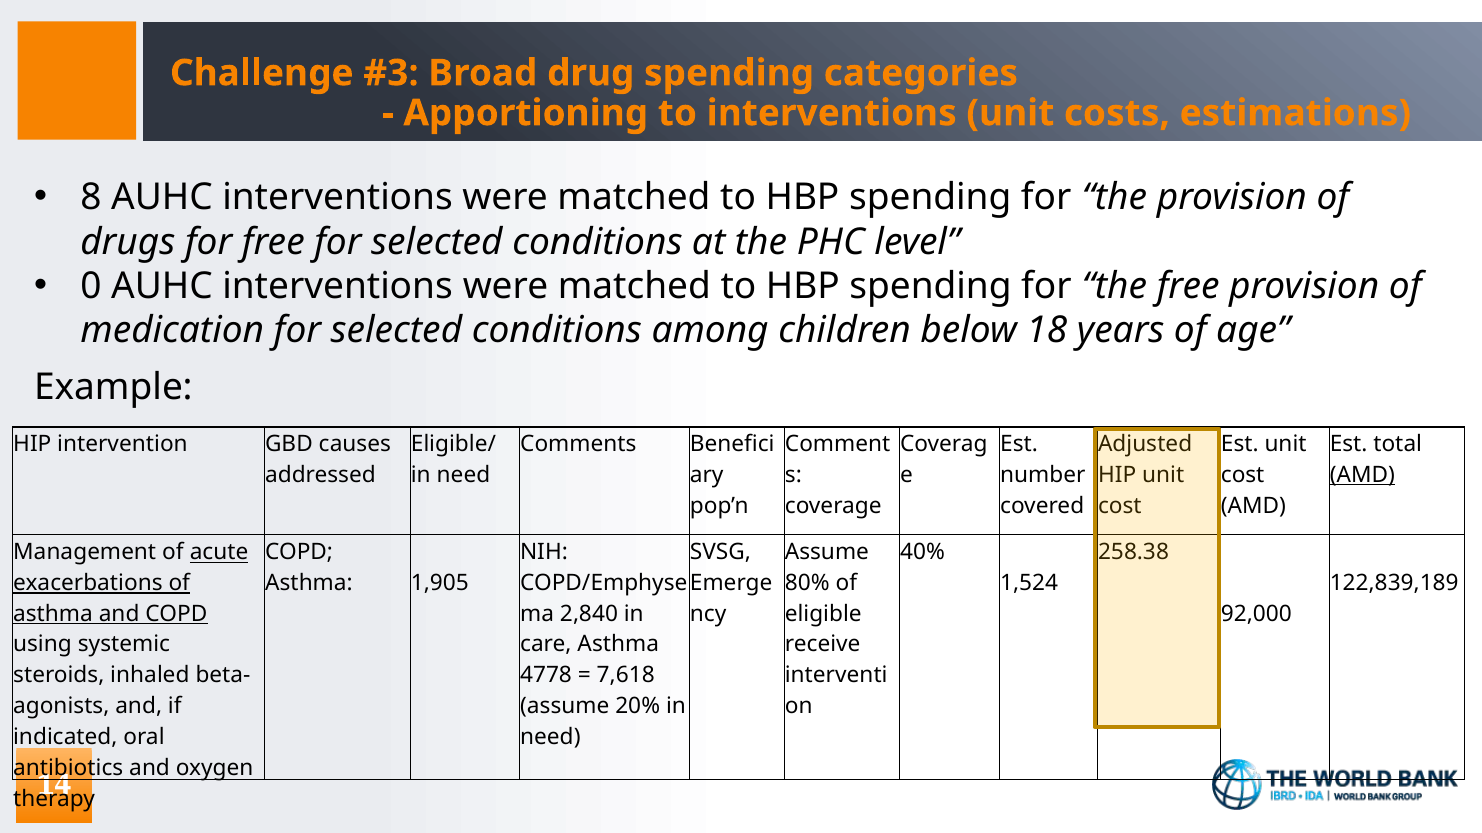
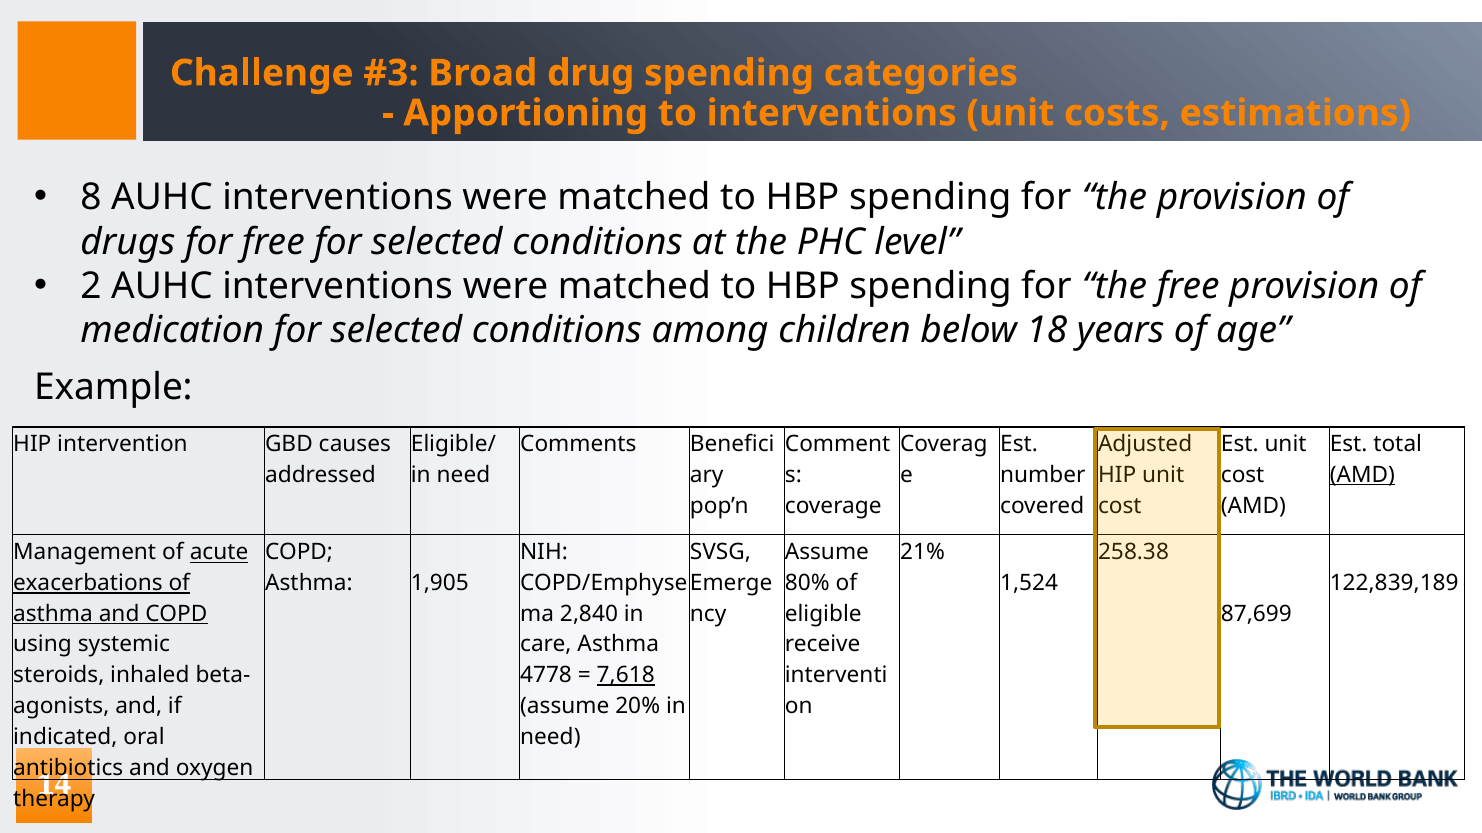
0: 0 -> 2 (91, 287)
40%: 40% -> 21% (923, 552)
92,000: 92,000 -> 87,699 (1256, 614)
7,618 underline: none -> present (626, 676)
